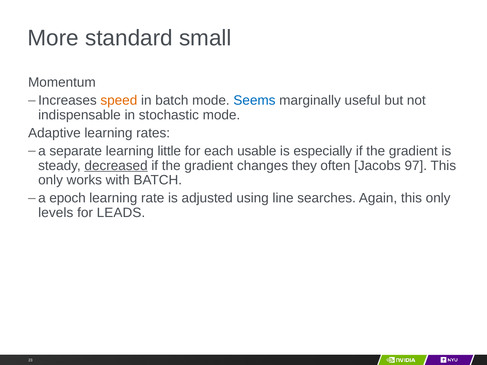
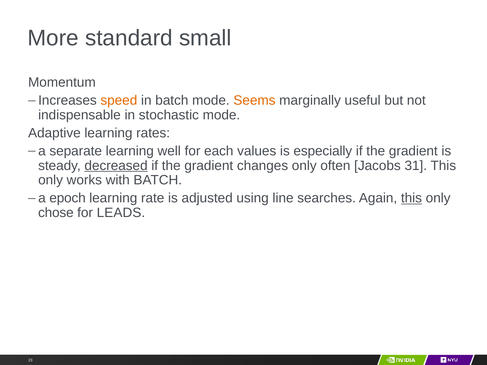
Seems colour: blue -> orange (254, 101)
little: little -> well (169, 151)
usable: usable -> values (257, 151)
changes they: they -> only (304, 166)
97: 97 -> 31 (416, 166)
this underline: none -> present (411, 198)
levels: levels -> chose (56, 213)
